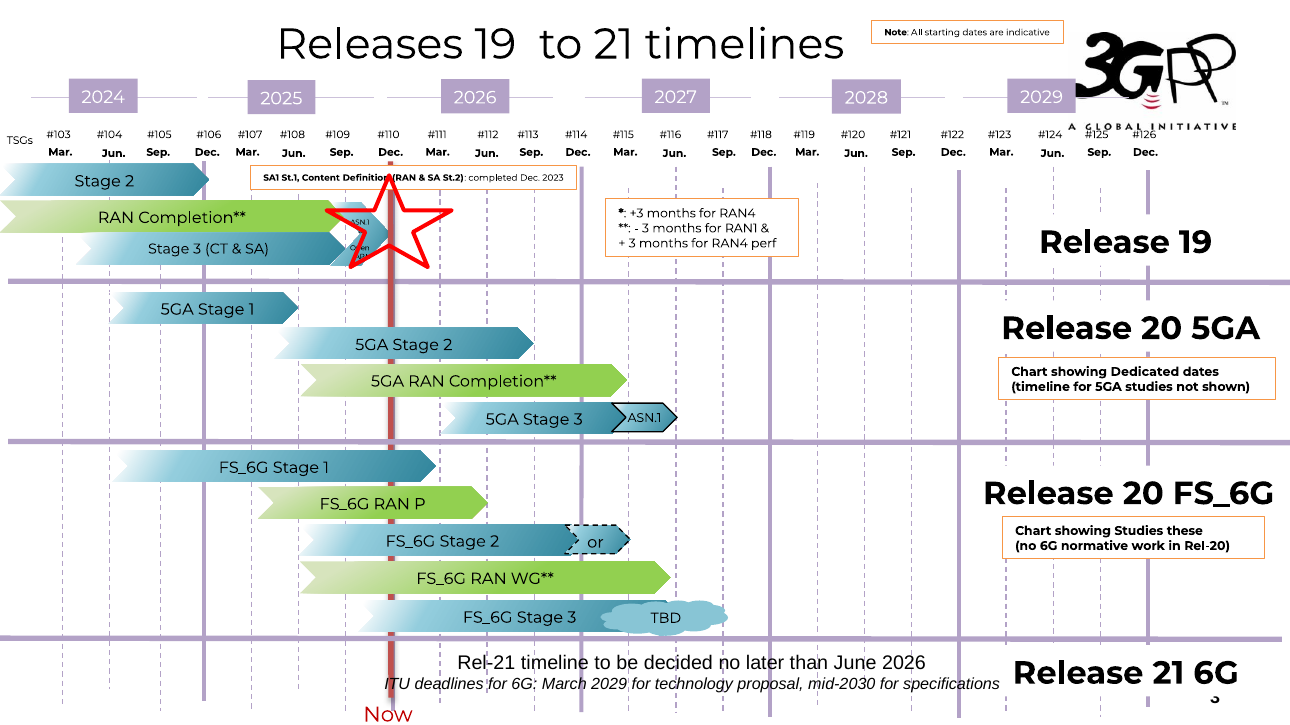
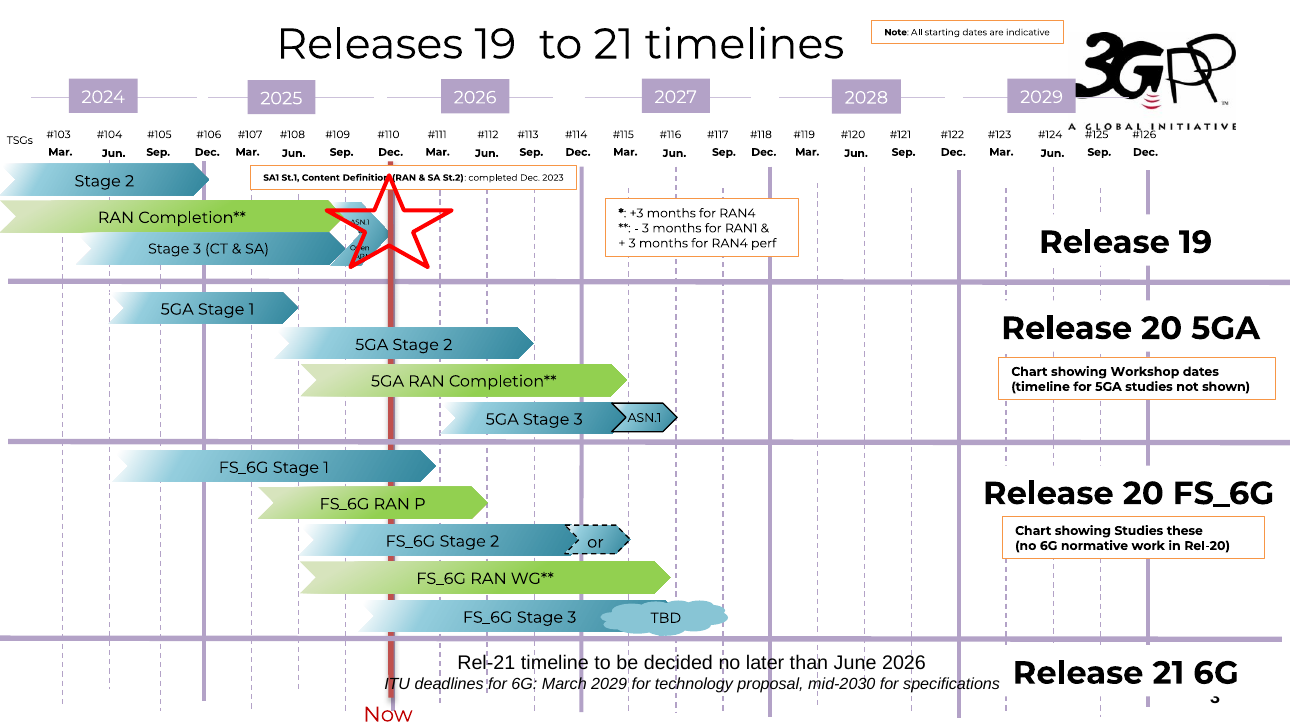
Dedicated: Dedicated -> Workshop (1145, 372)
